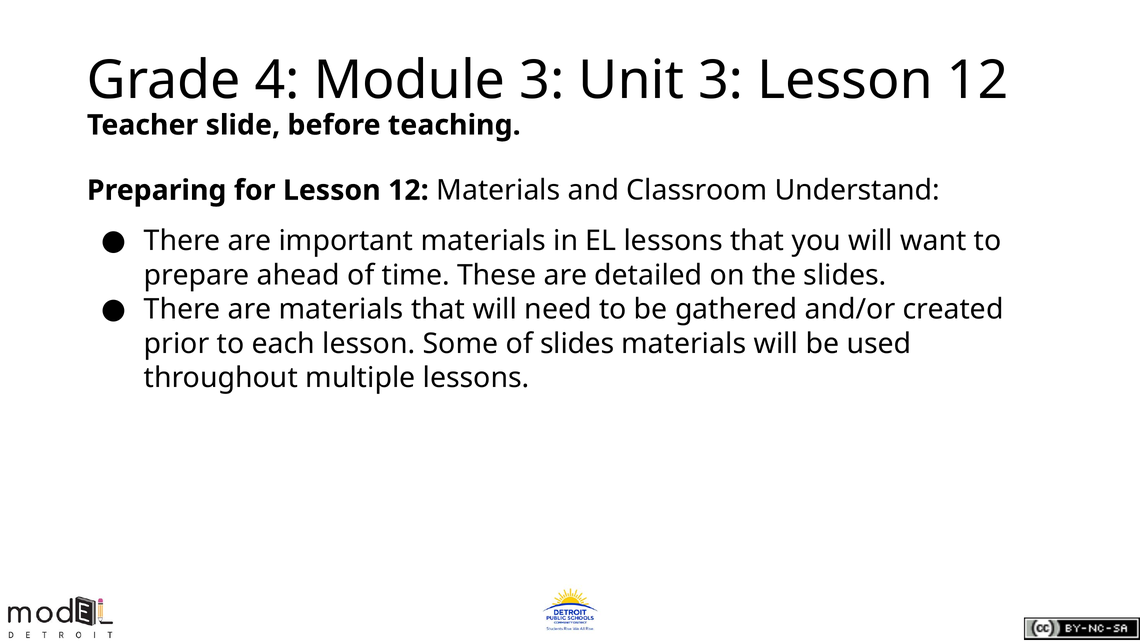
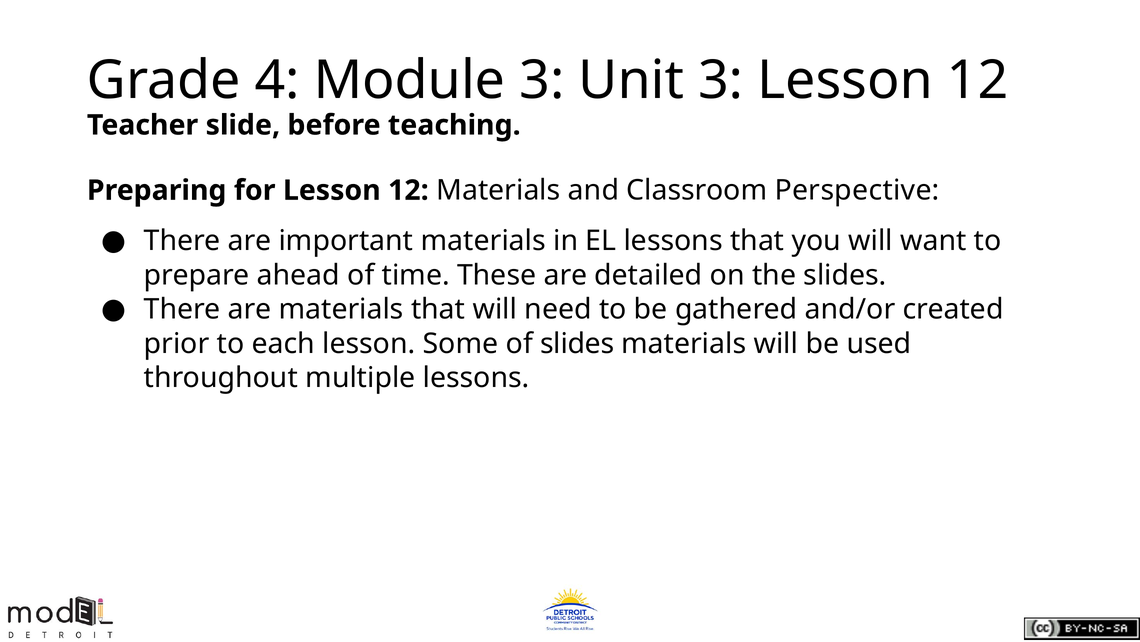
Understand: Understand -> Perspective (857, 190)
